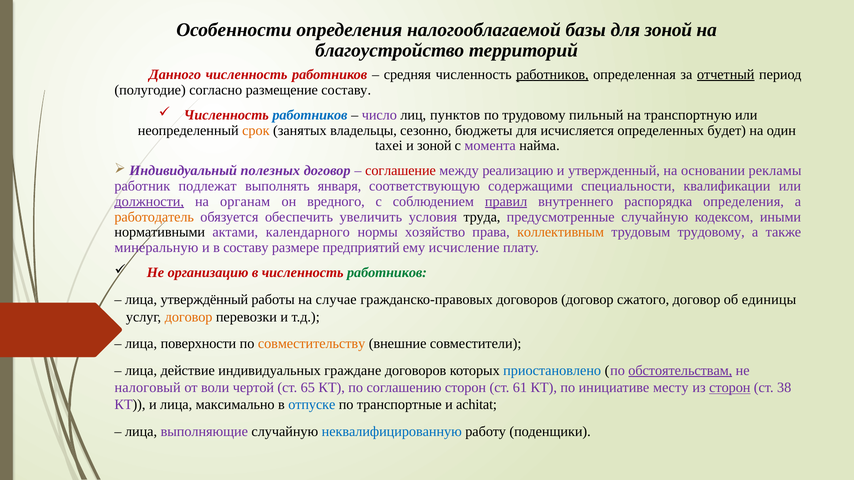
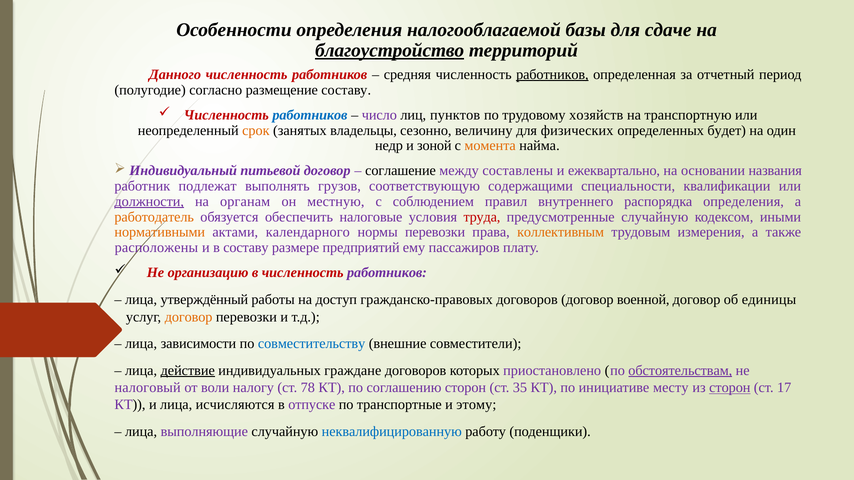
для зоной: зоной -> сдаче (668, 30)
благоустройство underline: none -> present (390, 51)
отчетный underline: present -> none (726, 75)
пильный: пильный -> хозяйств (596, 115)
бюджеты: бюджеты -> величину (484, 130)
исчисляется: исчисляется -> физических (577, 130)
taxei: taxei -> недр (389, 146)
момента colour: purple -> orange (490, 146)
полезных: полезных -> питьевой (270, 171)
соглашение colour: red -> black (401, 171)
реализацию: реализацию -> составлены (518, 171)
утвержденный: утвержденный -> ежеквартально (614, 171)
рекламы: рекламы -> названия (775, 171)
января: января -> грузов (339, 186)
вредного: вредного -> местную (336, 202)
правил underline: present -> none (506, 202)
увеличить: увеличить -> налоговые (371, 217)
труда colour: black -> red (482, 217)
нормативными colour: black -> orange (160, 232)
нормы хозяйство: хозяйство -> перевозки (435, 232)
трудовым трудовому: трудовому -> измерения (711, 232)
минеральную: минеральную -> расположены (156, 248)
исчисление: исчисление -> пассажиров (464, 248)
работников colour: green -> purple (387, 273)
случае: случае -> доступ (336, 300)
сжатого: сжатого -> военной (643, 300)
поверхности: поверхности -> зависимости (198, 344)
совместительству colour: orange -> blue (312, 344)
действие underline: none -> present (188, 371)
приостановлено colour: blue -> purple (552, 371)
чертой: чертой -> налогу (253, 388)
65: 65 -> 78 (308, 388)
61: 61 -> 35 (520, 388)
38: 38 -> 17 (784, 388)
максимально: максимально -> исчисляются (235, 405)
отпуске colour: blue -> purple (312, 405)
achitat: achitat -> этому (476, 405)
